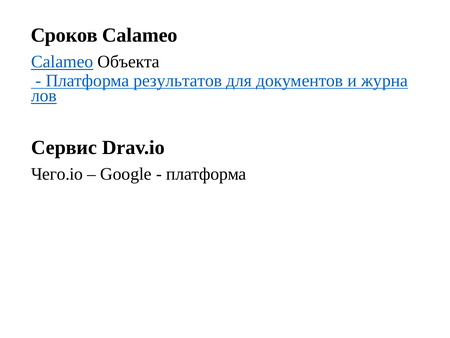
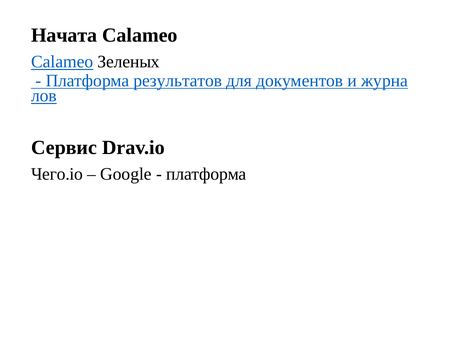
Сроков: Сроков -> Начата (64, 35)
Объекта: Объекта -> Зеленых (129, 62)
